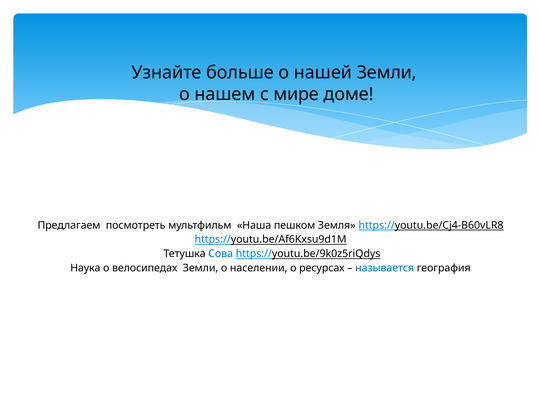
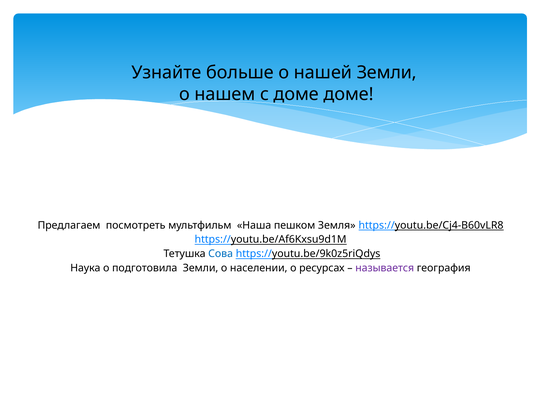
с мире: мире -> доме (296, 94)
велосипедах: велосипедах -> подготовила (145, 268)
называется colour: blue -> purple (385, 268)
